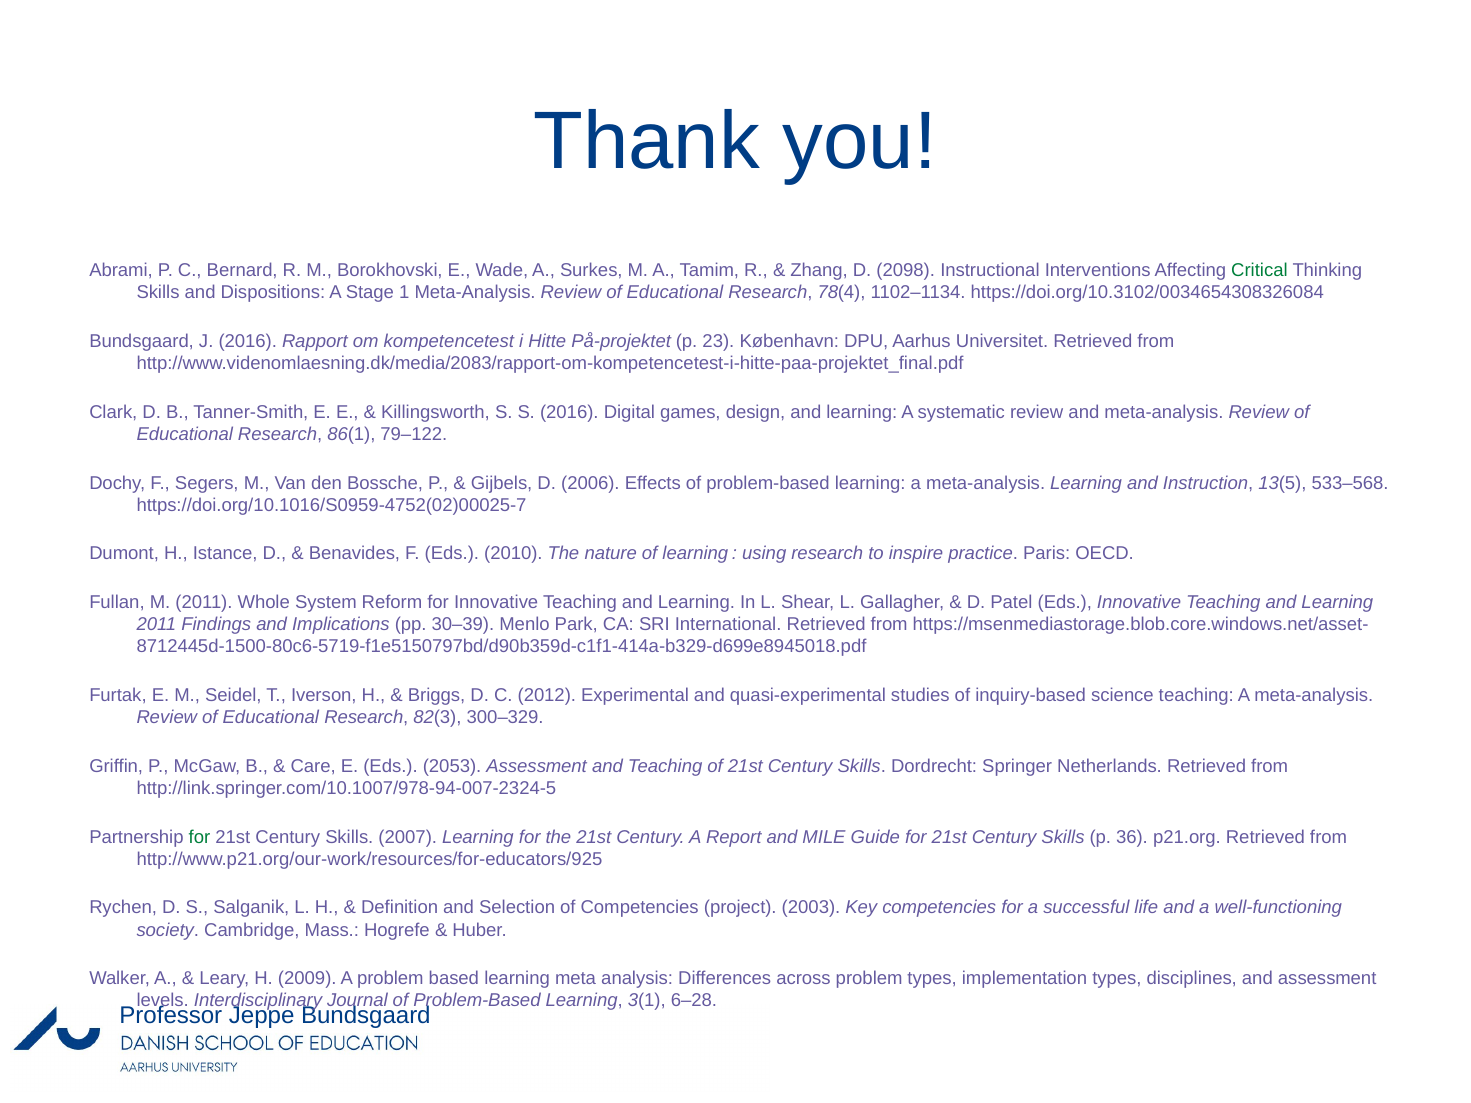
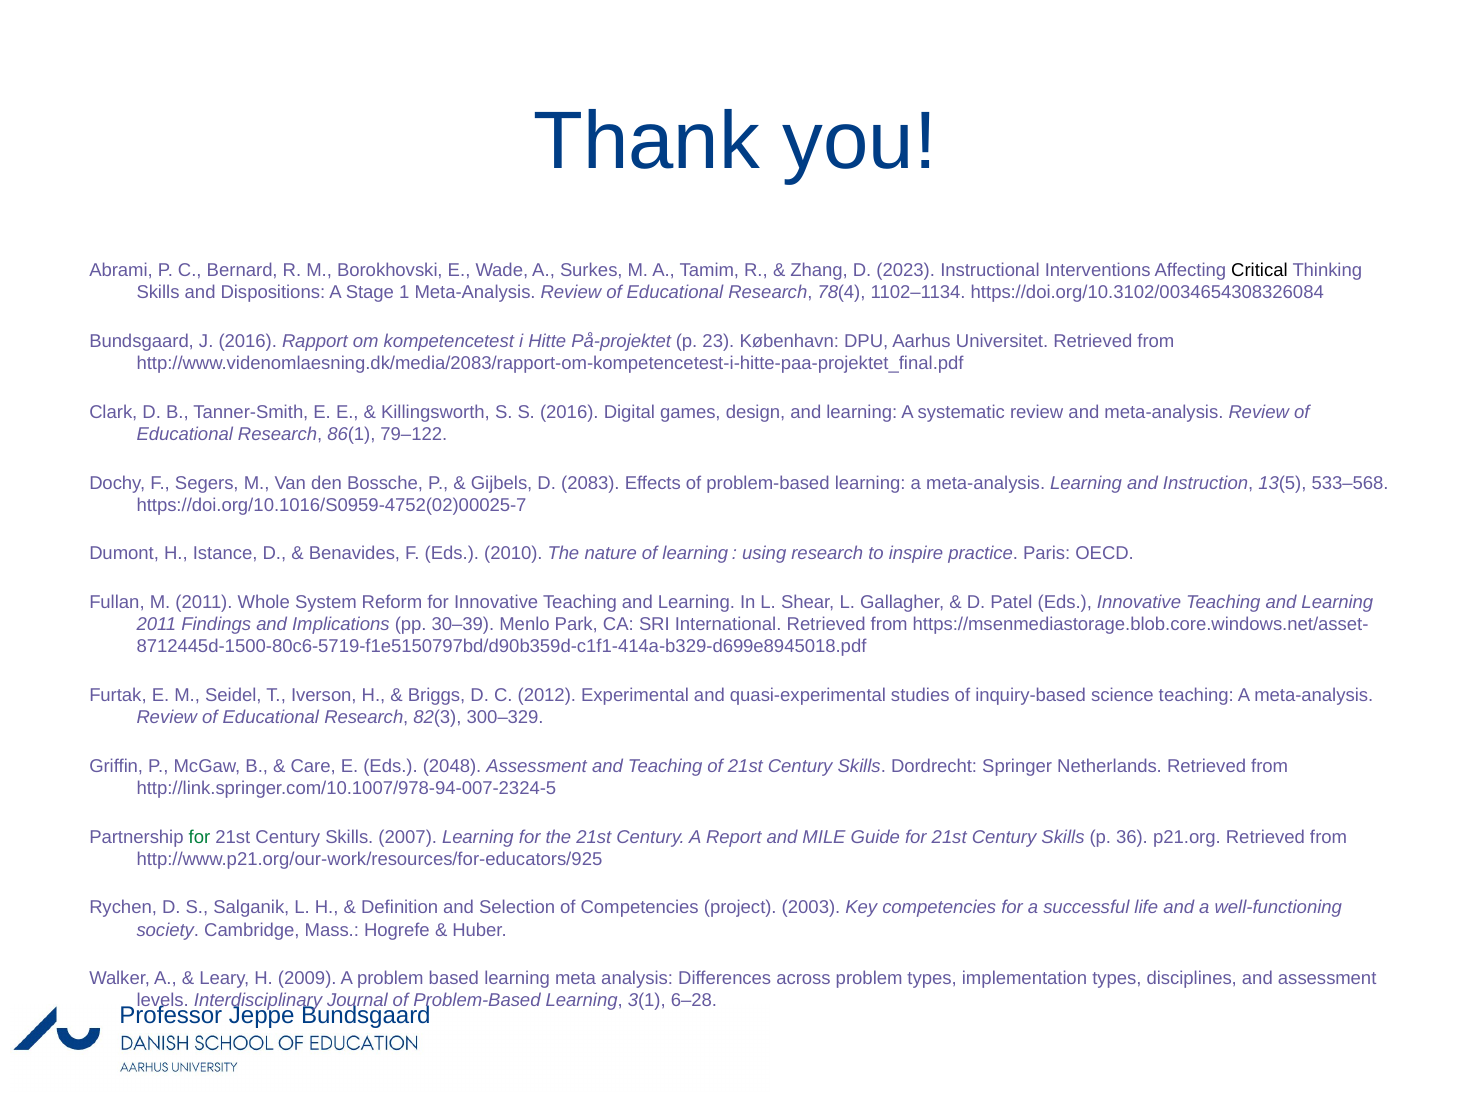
2098: 2098 -> 2023 (906, 271)
Critical colour: green -> black (1259, 271)
2006: 2006 -> 2083 (590, 483)
2053: 2053 -> 2048 (452, 766)
